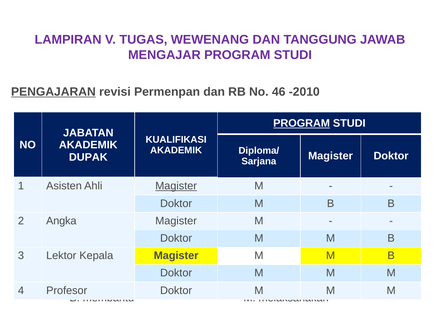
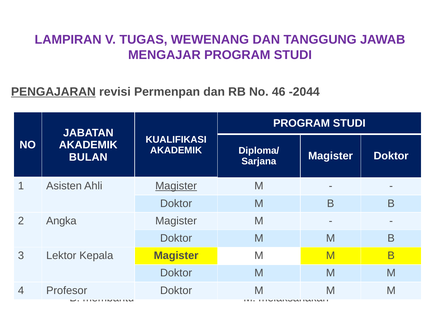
-2010: -2010 -> -2044 (304, 92)
PROGRAM underline: present -> none (302, 123)
DUPAK: DUPAK -> BULAN (88, 157)
